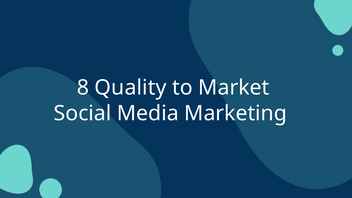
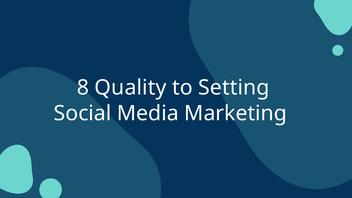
Market: Market -> Setting (234, 88)
